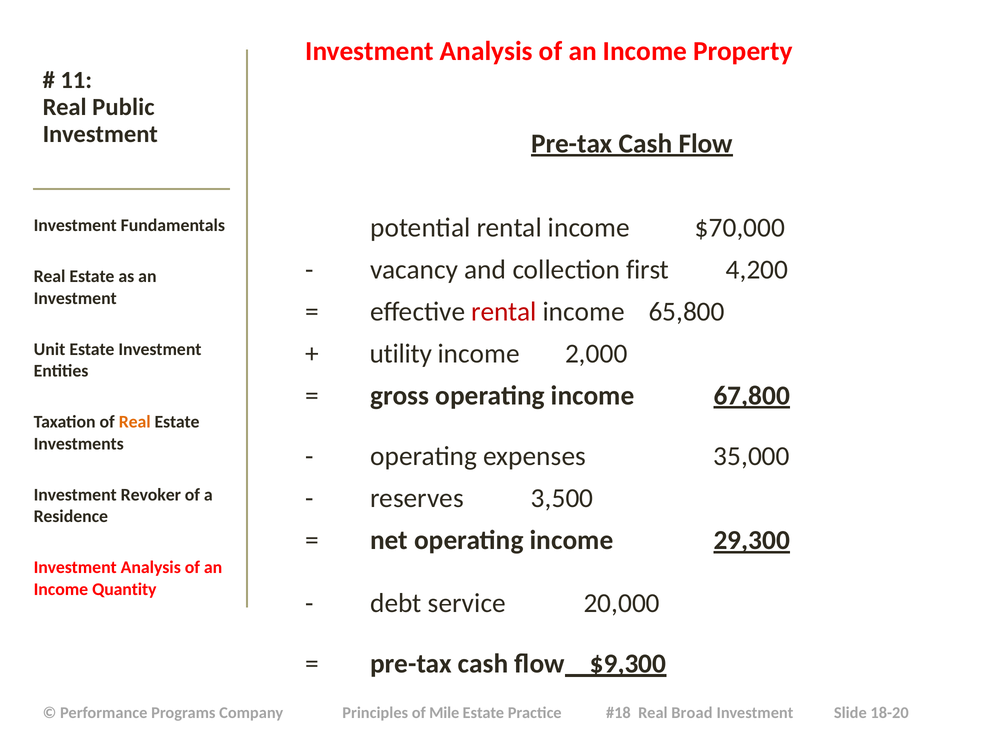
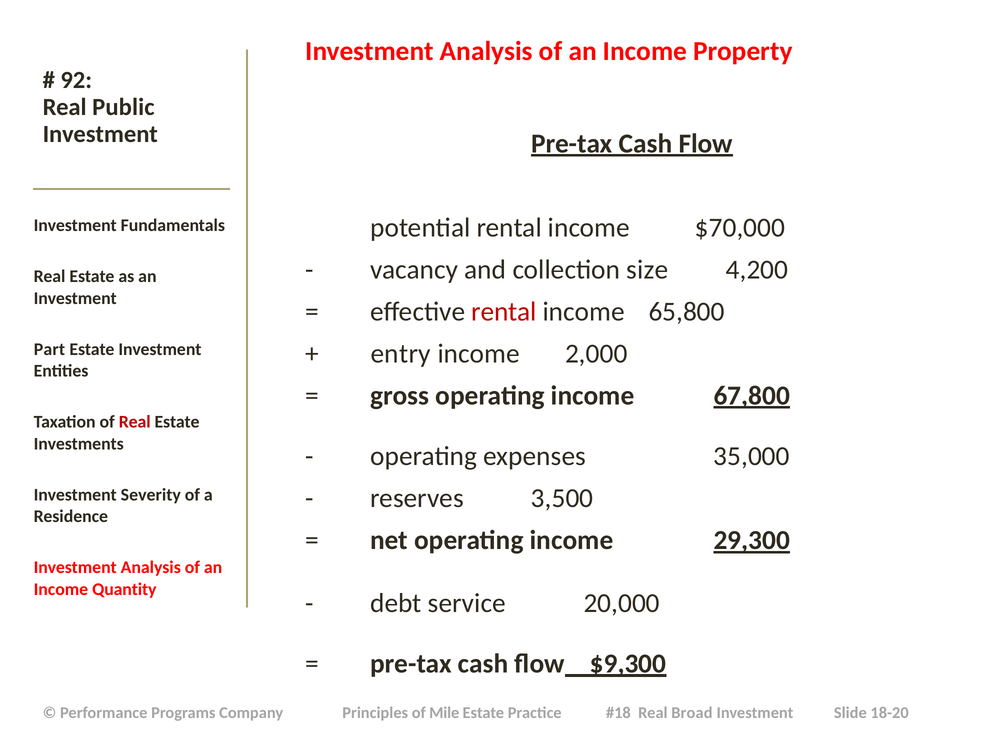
11: 11 -> 92 (76, 80)
first: first -> size (647, 269)
Unit: Unit -> Part (49, 349)
utility: utility -> entry (401, 353)
Real colour: orange -> red (135, 422)
Revoker: Revoker -> Severity (151, 495)
